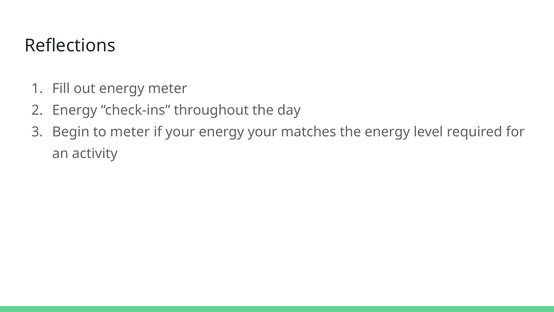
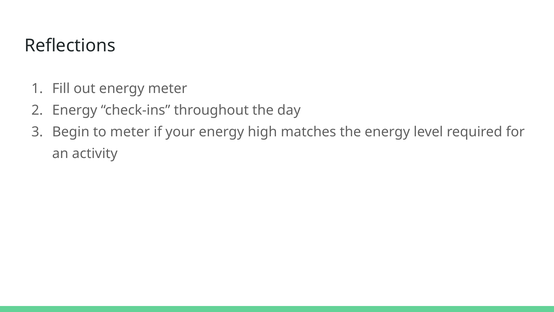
energy your: your -> high (262, 132)
